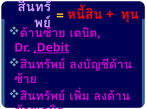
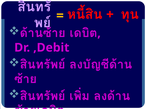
,Debit underline: present -> none (51, 48)
